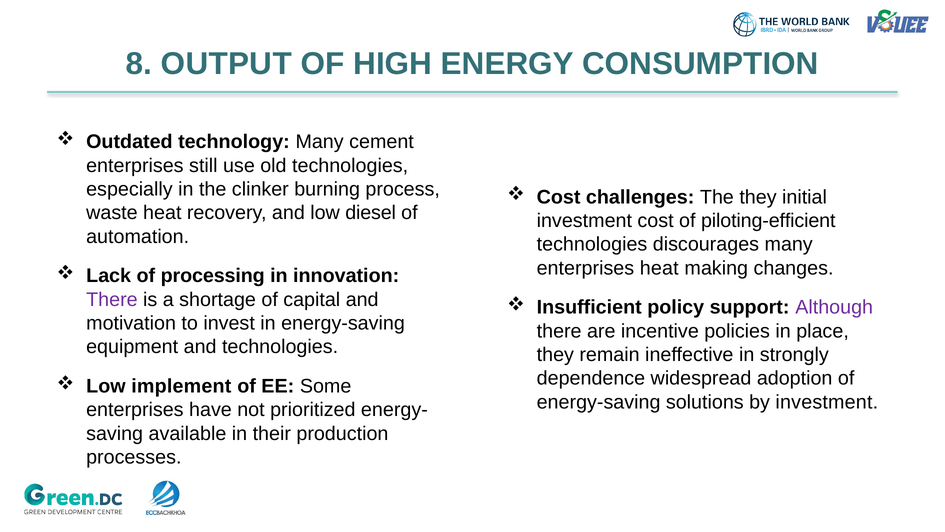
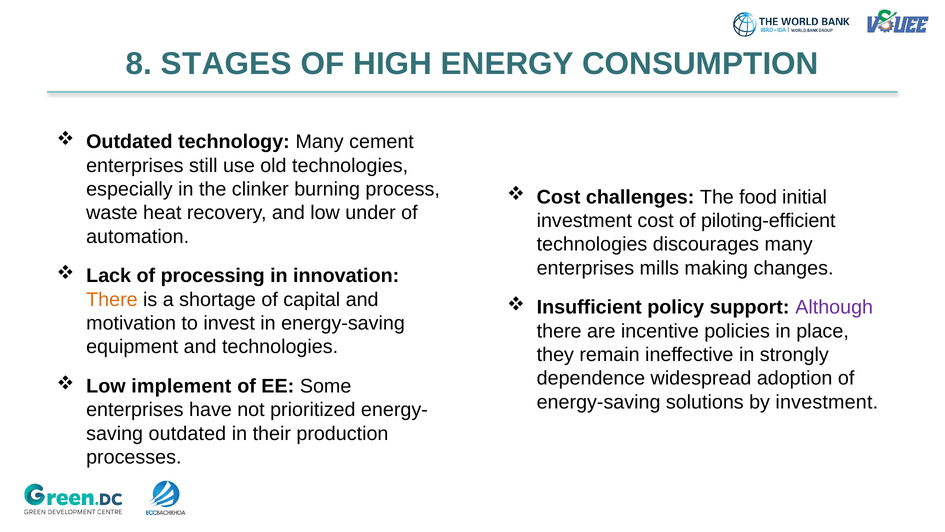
OUTPUT: OUTPUT -> STAGES (226, 64)
The they: they -> food (758, 197)
diesel: diesel -> under (371, 213)
enterprises heat: heat -> mills (659, 268)
There colour: purple -> orange (112, 299)
available: available -> outdated (187, 433)
